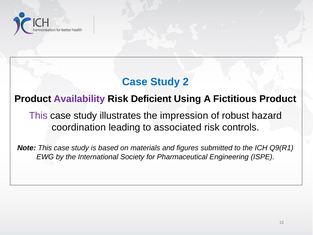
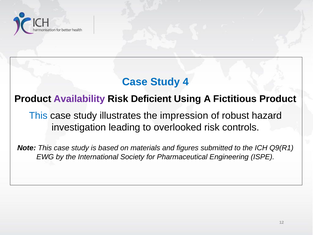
2: 2 -> 4 (186, 82)
This colour: purple -> blue (38, 115)
coordination: coordination -> investigation (79, 127)
associated: associated -> overlooked (178, 127)
